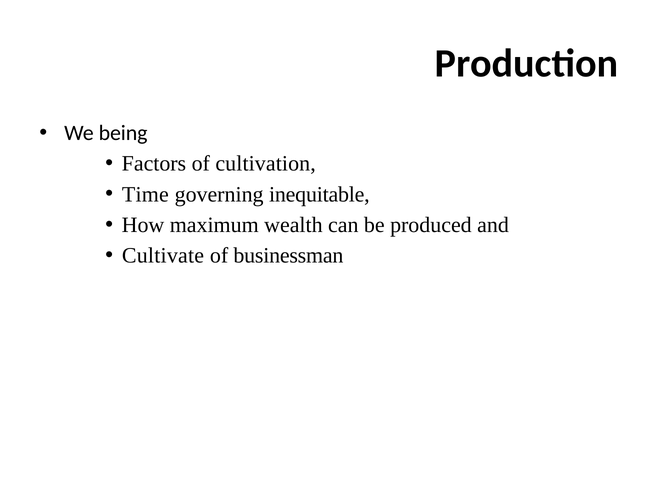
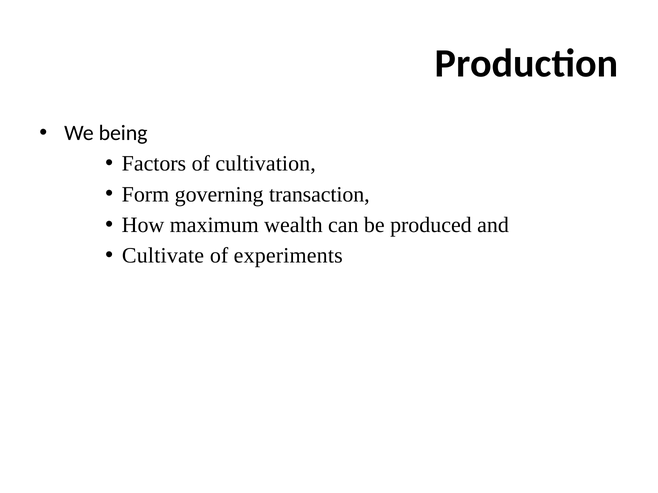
Time: Time -> Form (145, 195)
inequitable: inequitable -> transaction (319, 195)
businessman: businessman -> experiments (288, 256)
